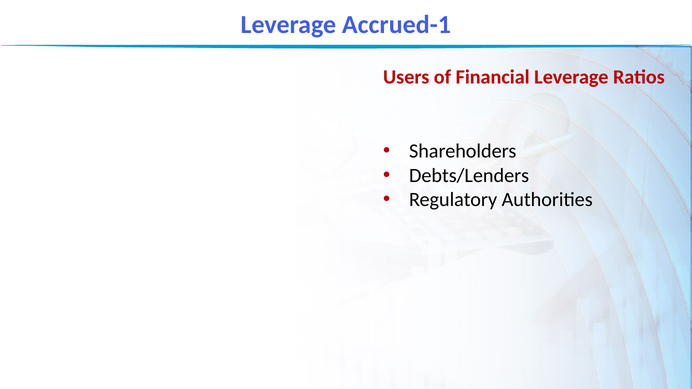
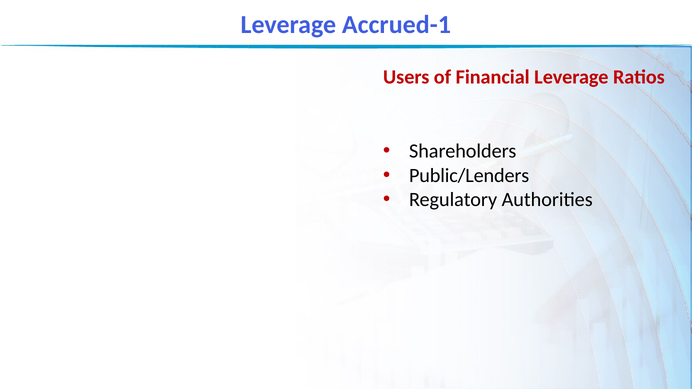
Debts/Lenders: Debts/Lenders -> Public/Lenders (469, 176)
